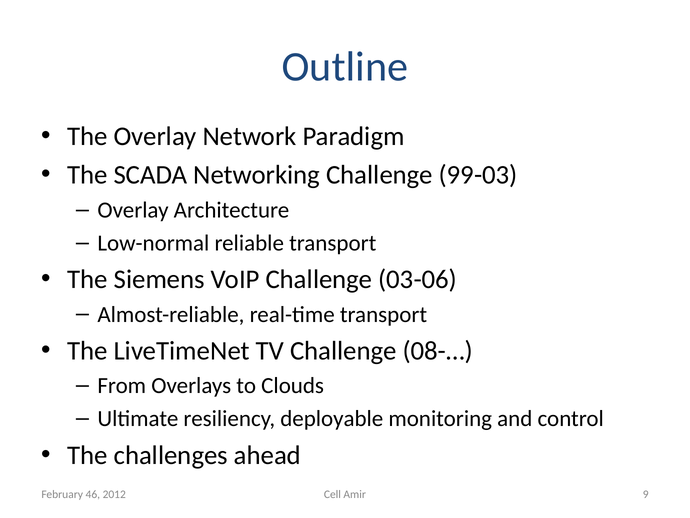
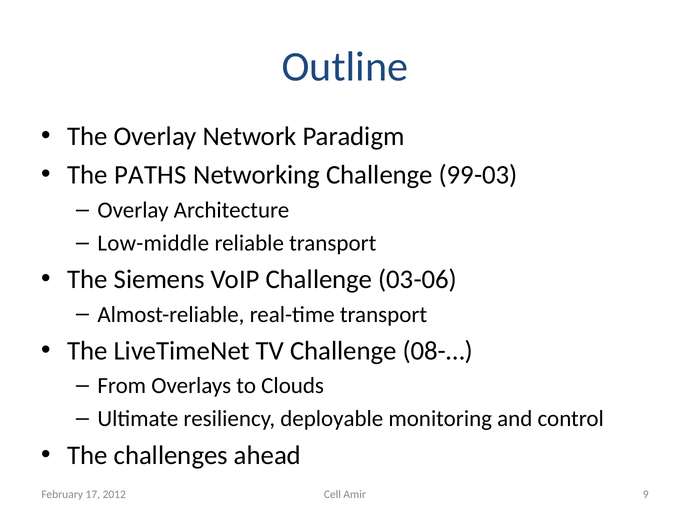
SCADA: SCADA -> PATHS (150, 175)
Low-normal: Low-normal -> Low-middle (153, 243)
46: 46 -> 17 (93, 494)
